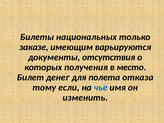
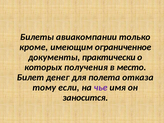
национальных: национальных -> авиакомпании (86, 37)
заказе: заказе -> кроме (34, 47)
варьируются: варьируются -> ограниченное (123, 47)
отсутствия: отсутствия -> практически (109, 57)
чье colour: blue -> purple (101, 87)
изменить: изменить -> заносится (85, 98)
